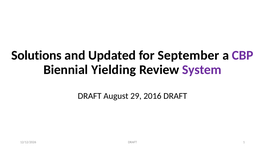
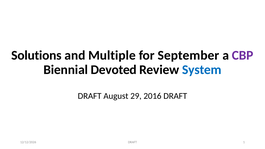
Updated: Updated -> Multiple (112, 55)
Yielding: Yielding -> Devoted (114, 70)
System colour: purple -> blue (202, 70)
